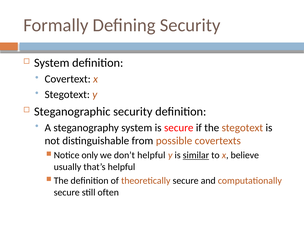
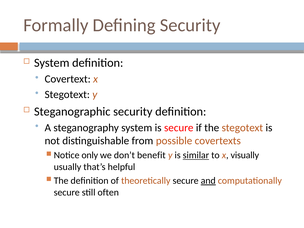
don’t helpful: helpful -> benefit (151, 155)
believe: believe -> visually (245, 155)
and underline: none -> present (208, 181)
